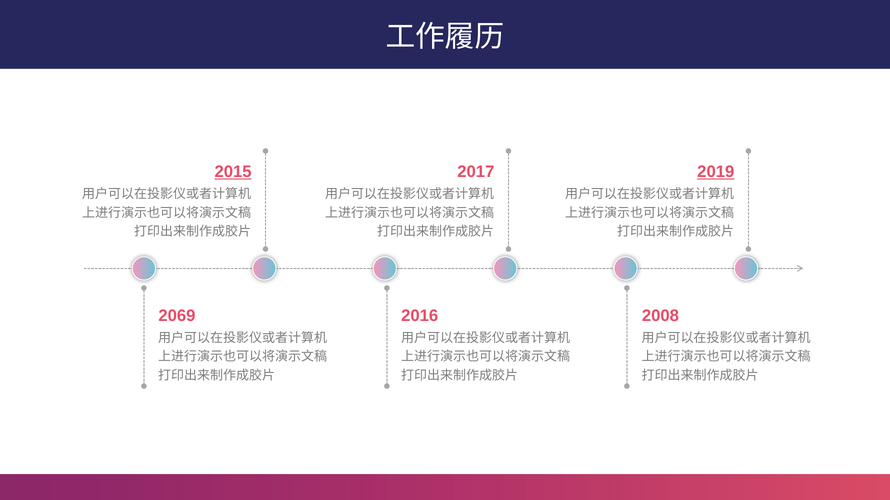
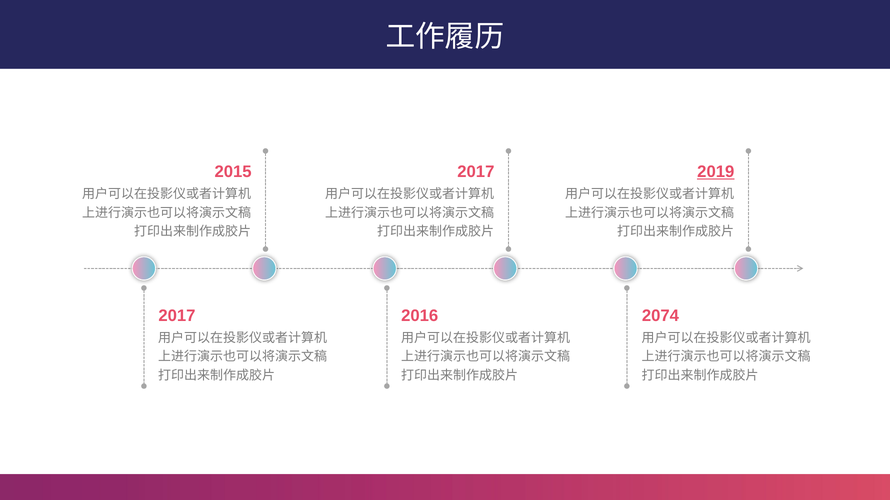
2015 underline: present -> none (233, 172)
2069: 2069 -> 2017 (177, 316)
2008: 2008 -> 2074 (660, 316)
